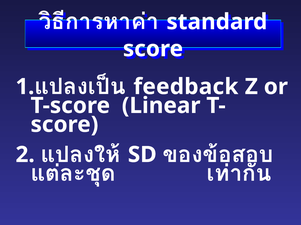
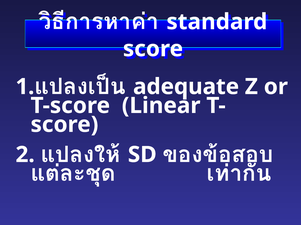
feedback: feedback -> adequate (186, 87)
